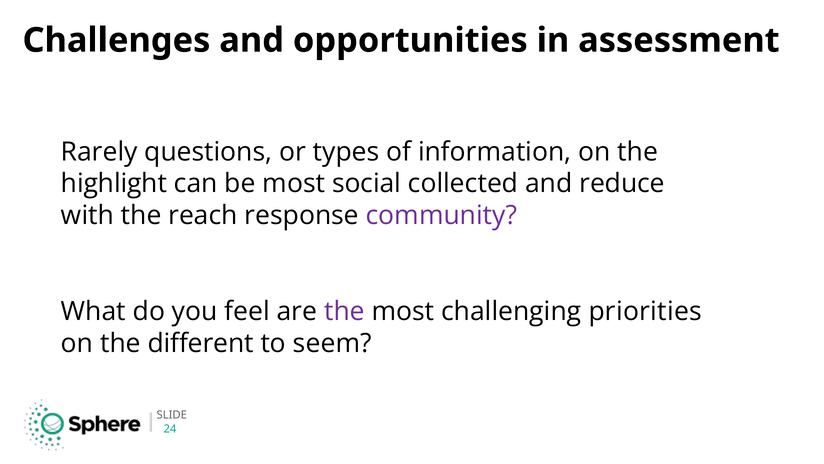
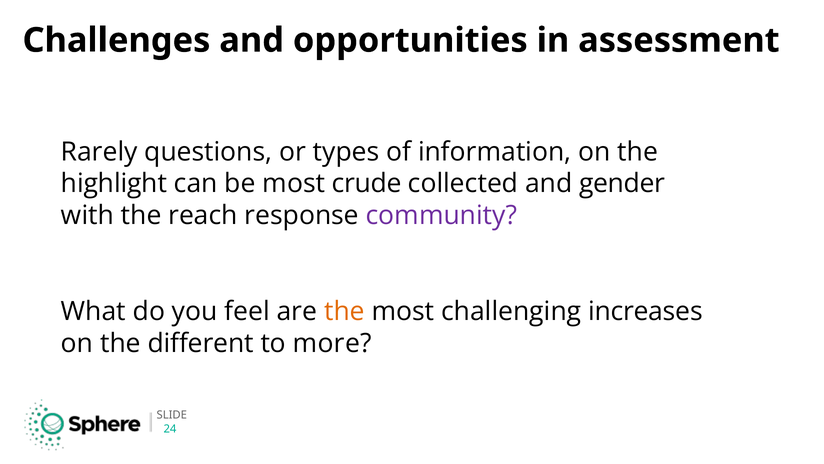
social: social -> crude (367, 184)
reduce: reduce -> gender (622, 184)
the colour: purple -> orange (344, 311)
priorities: priorities -> increases (645, 311)
seem: seem -> more (332, 343)
